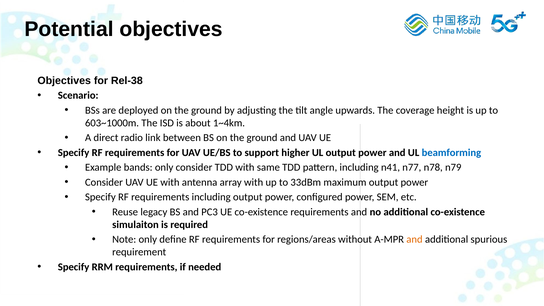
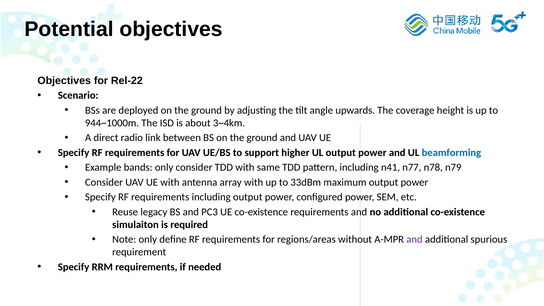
Rel-38: Rel-38 -> Rel-22 (127, 81)
603~1000m: 603~1000m -> 944~1000m (112, 123)
1~4km: 1~4km -> 3~4km (229, 123)
and colour: orange -> purple (414, 239)
